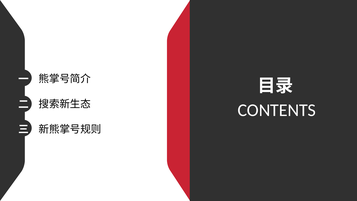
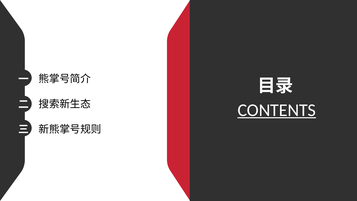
CONTENTS underline: none -> present (277, 110)
